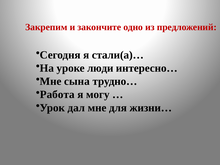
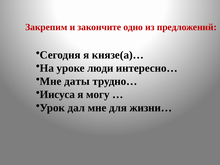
стали(а)…: стали(а)… -> князе(а)… (118, 55)
сына: сына -> даты (77, 81)
Работа: Работа -> Иисуса (57, 95)
